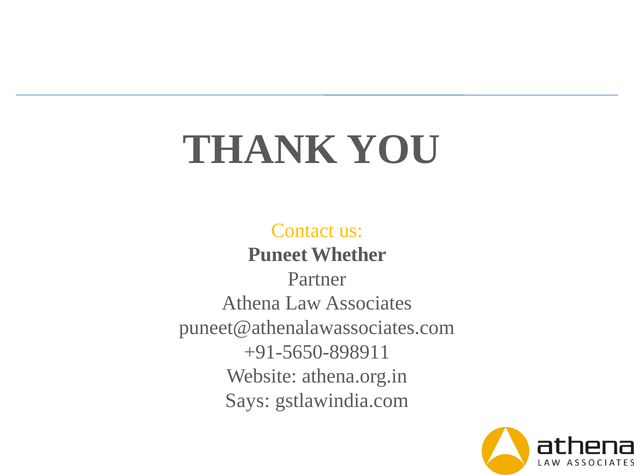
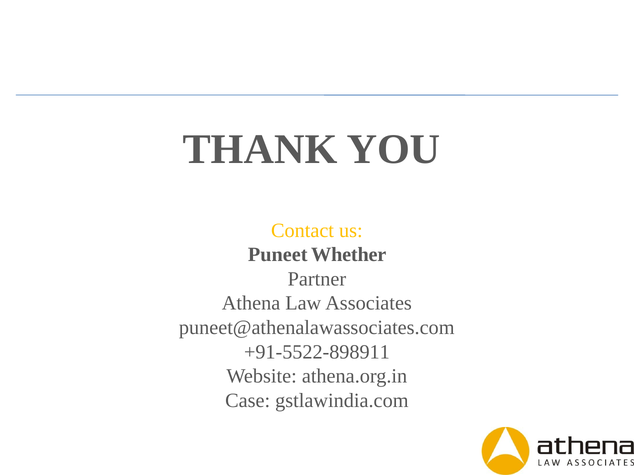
+91-5650-898911: +91-5650-898911 -> +91-5522-898911 (317, 352)
Says: Says -> Case (248, 401)
